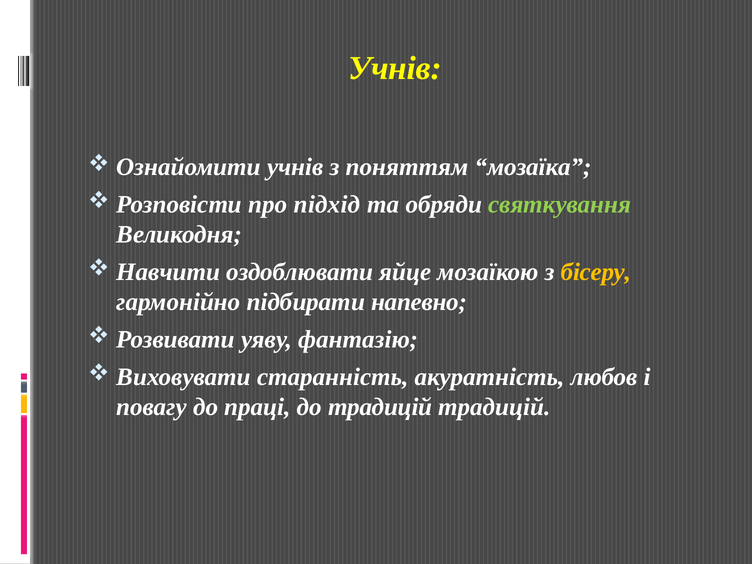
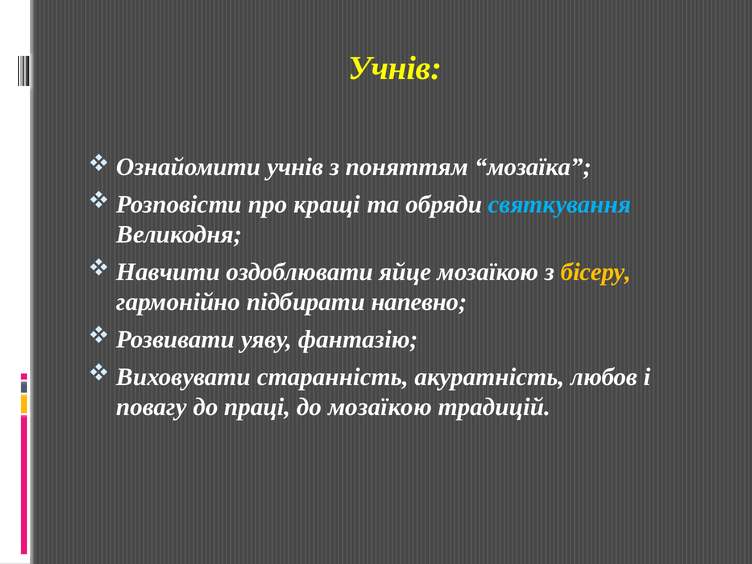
підхід: підхід -> кращі (327, 205)
святкування colour: light green -> light blue (560, 205)
до традицій: традицій -> мозаїкою (380, 407)
